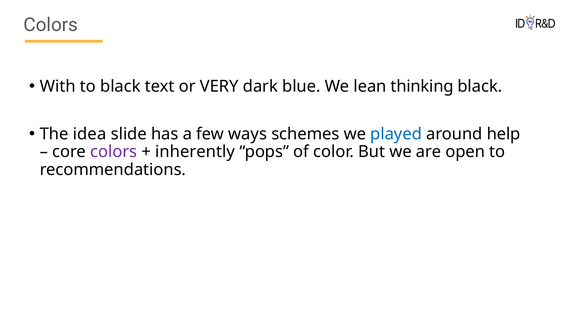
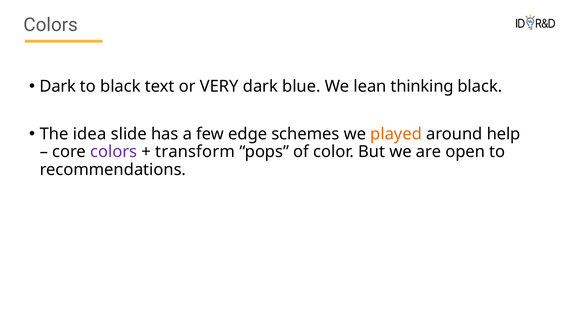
With: With -> Dark (58, 86)
ways: ways -> edge (248, 134)
played colour: blue -> orange (396, 134)
inherently: inherently -> transform (195, 152)
